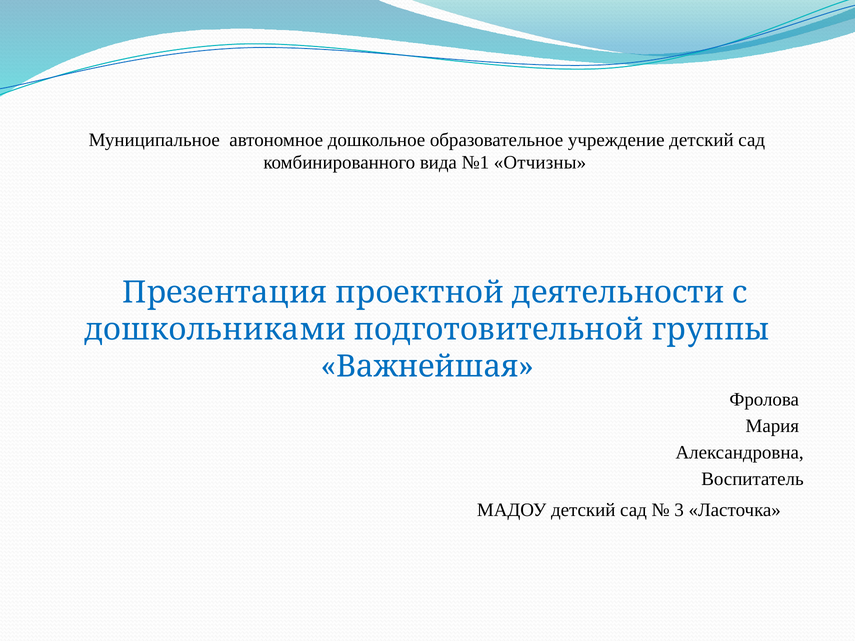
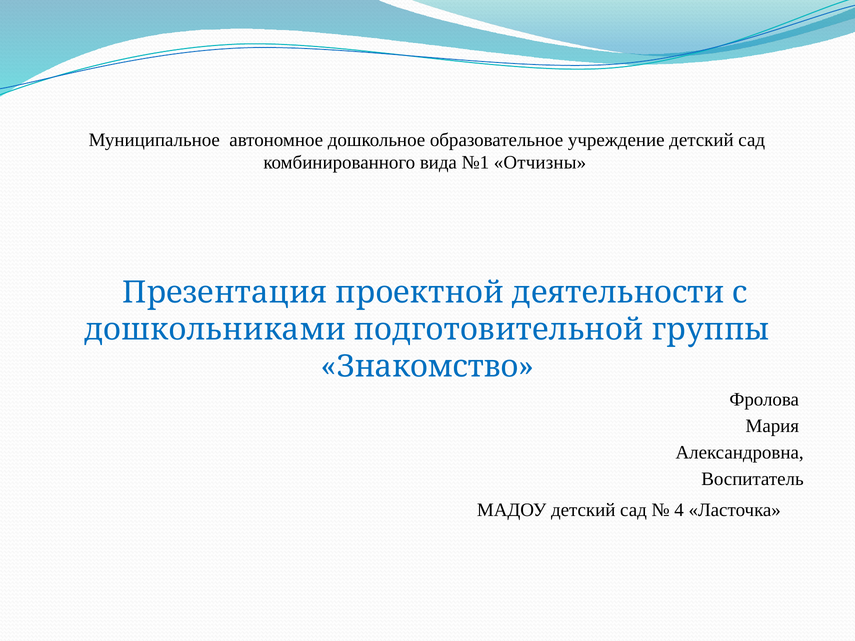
Важнейшая: Важнейшая -> Знакомство (427, 367)
3: 3 -> 4 (679, 510)
